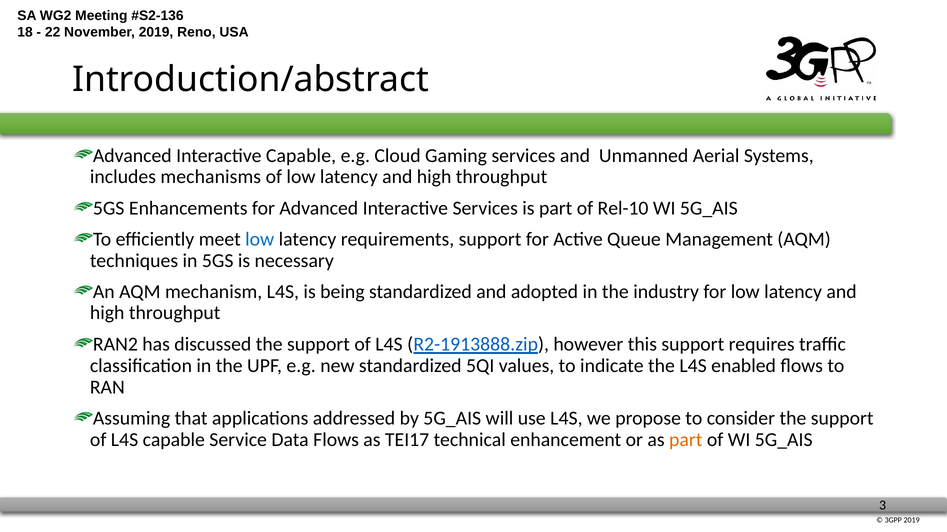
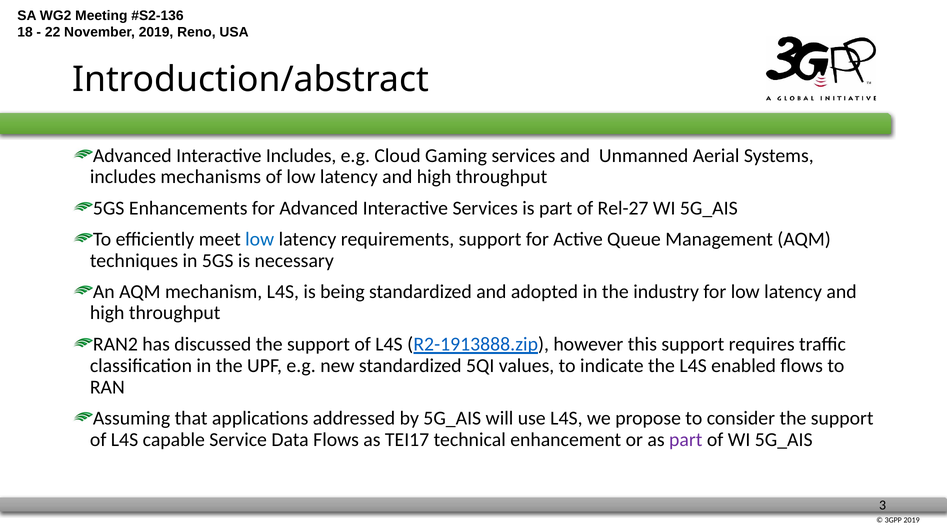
Interactive Capable: Capable -> Includes (301, 156)
Rel-10: Rel-10 -> Rel-27 (623, 208)
part colour: orange -> purple (686, 440)
